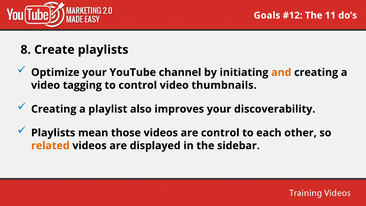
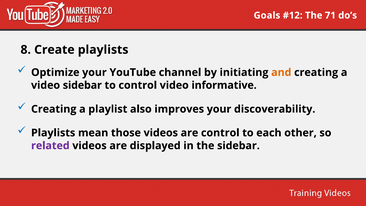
11: 11 -> 71 (330, 15)
video tagging: tagging -> sidebar (82, 85)
thumbnails: thumbnails -> informative (224, 85)
related colour: orange -> purple (50, 146)
